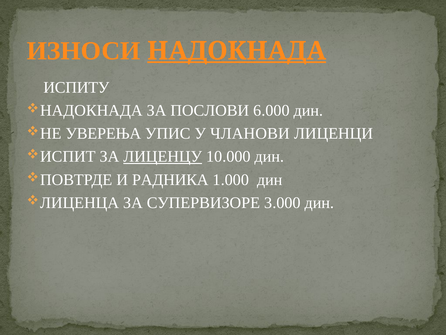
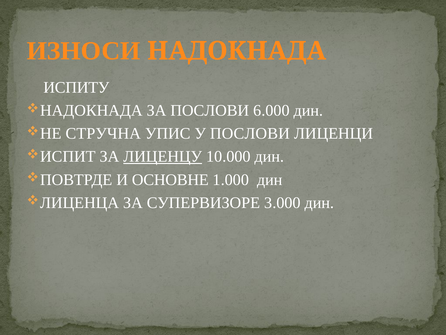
НАДОКНАДА underline: present -> none (237, 51)
УВЕРЕЊА: УВЕРЕЊА -> СТРУЧНА (103, 133)
У ЧЛАНОВИ: ЧЛАНОВИ -> ПОСЛОВИ (250, 133)
РАДНИКА: РАДНИКА -> ОСНОВНЕ (170, 179)
